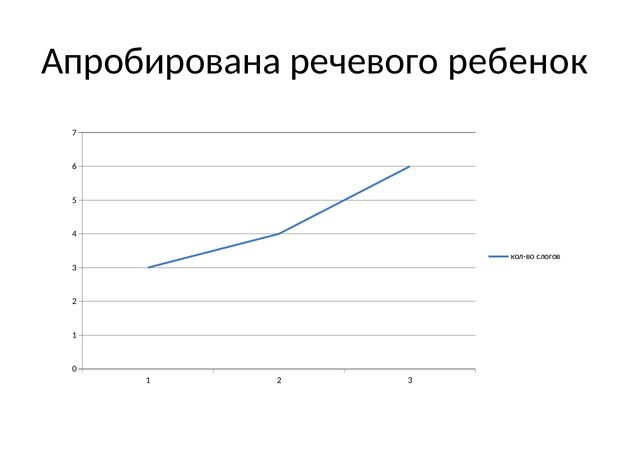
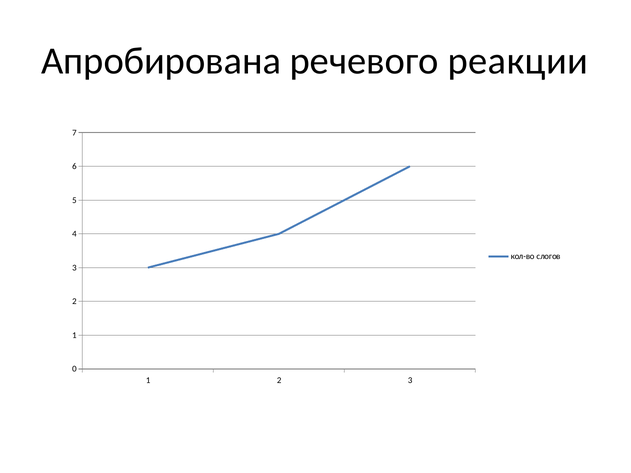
ребенок: ребенок -> реакции (518, 61)
